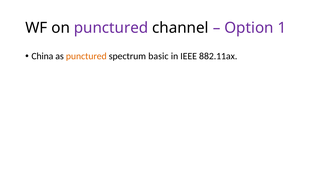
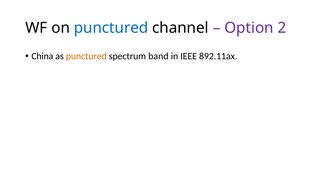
punctured colour: purple -> blue (111, 28)
1: 1 -> 2 (282, 28)
basic: basic -> band (158, 56)
882.11ax: 882.11ax -> 892.11ax (218, 56)
